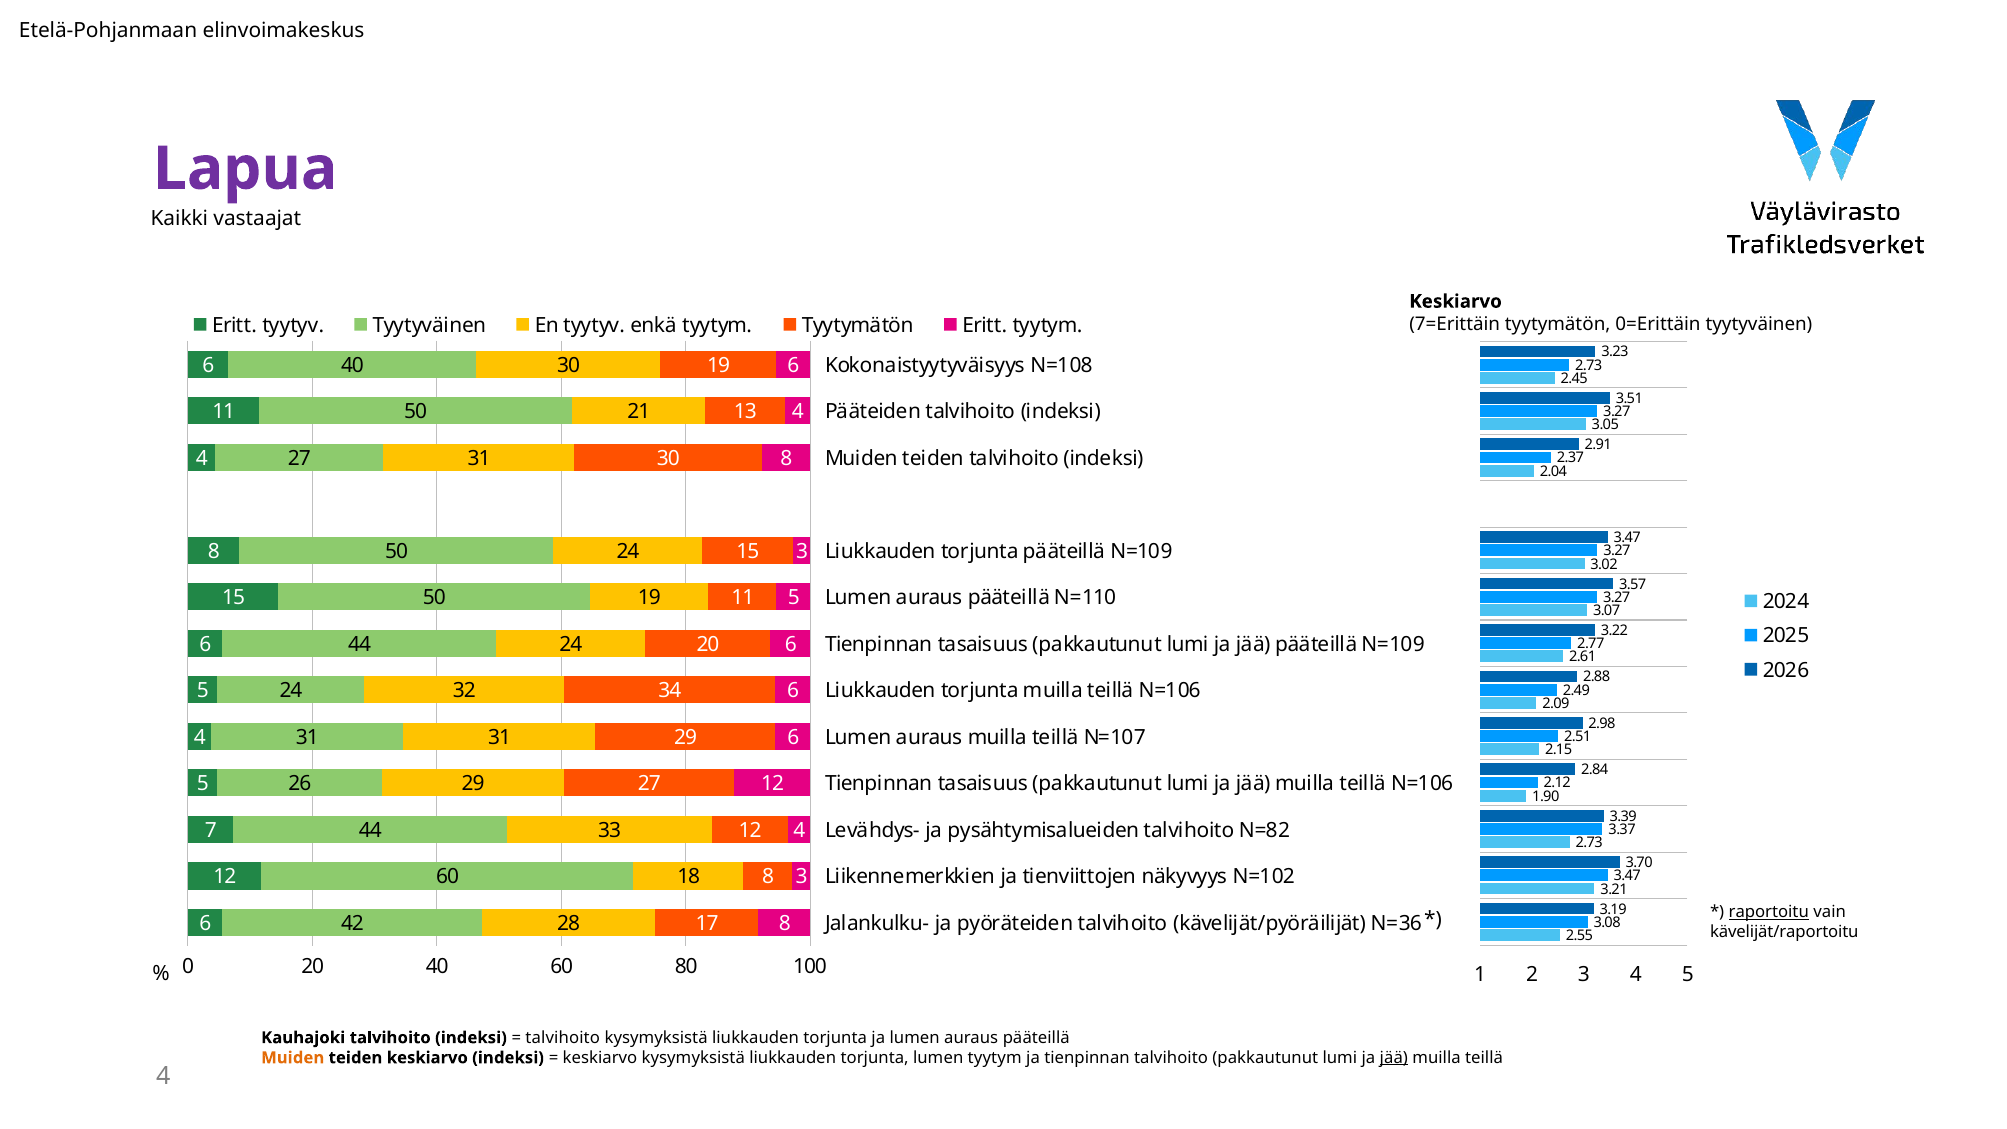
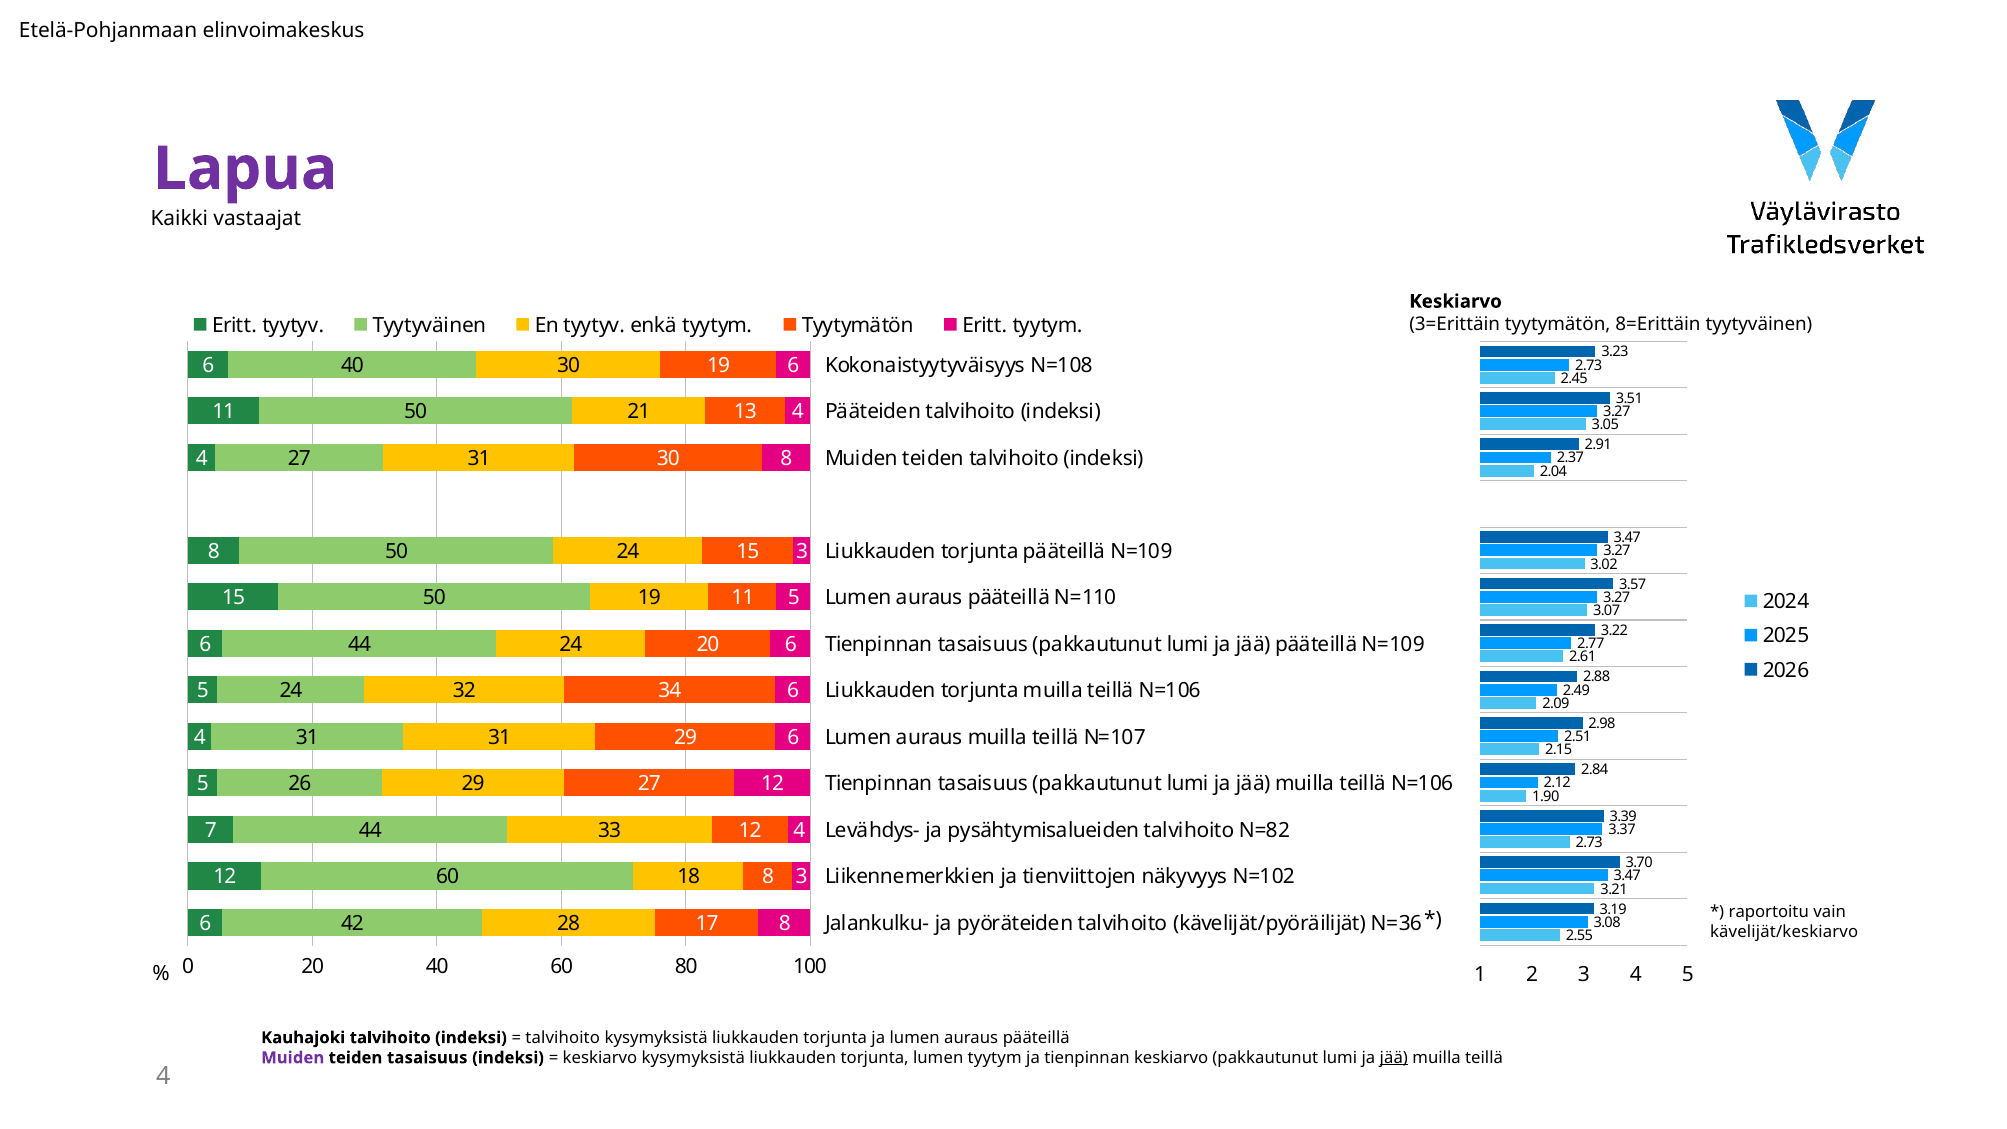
7=Erittäin: 7=Erittäin -> 3=Erittäin (1455, 324)
0=Erittäin: 0=Erittäin -> 8=Erittäin (1658, 324)
raportoitu underline: present -> none (1769, 912)
kävelijät/raportoitu: kävelijät/raportoitu -> kävelijät/keskiarvo (1784, 932)
Muiden colour: orange -> purple (293, 1058)
teiden keskiarvo: keskiarvo -> tasaisuus (427, 1058)
tienpinnan talvihoito: talvihoito -> keskiarvo (1171, 1058)
